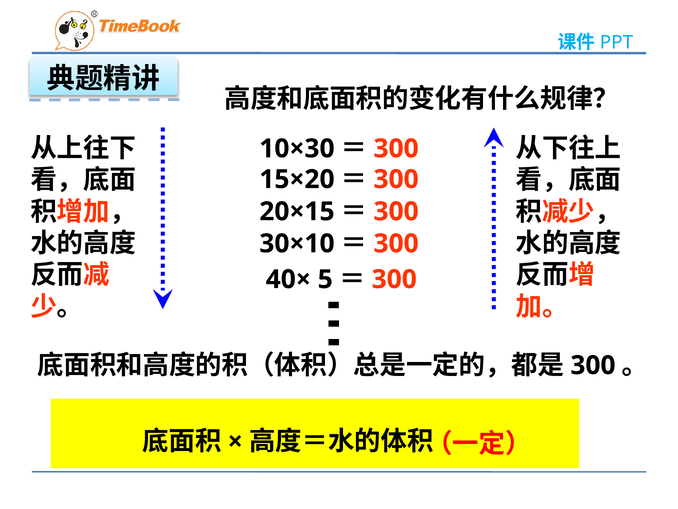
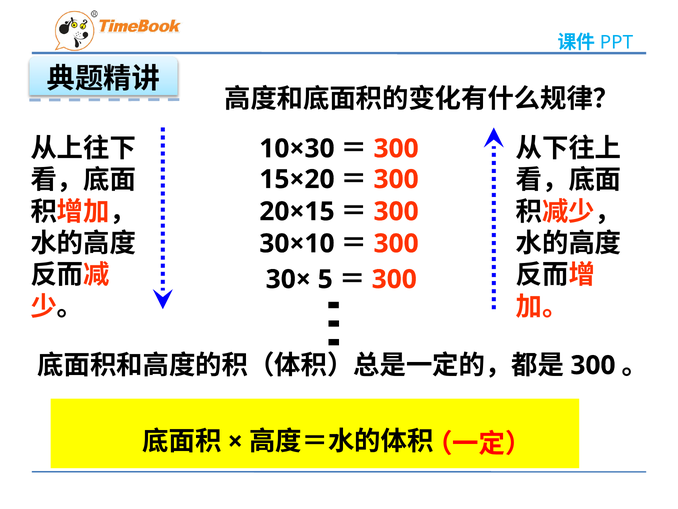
40×: 40× -> 30× (288, 279)
